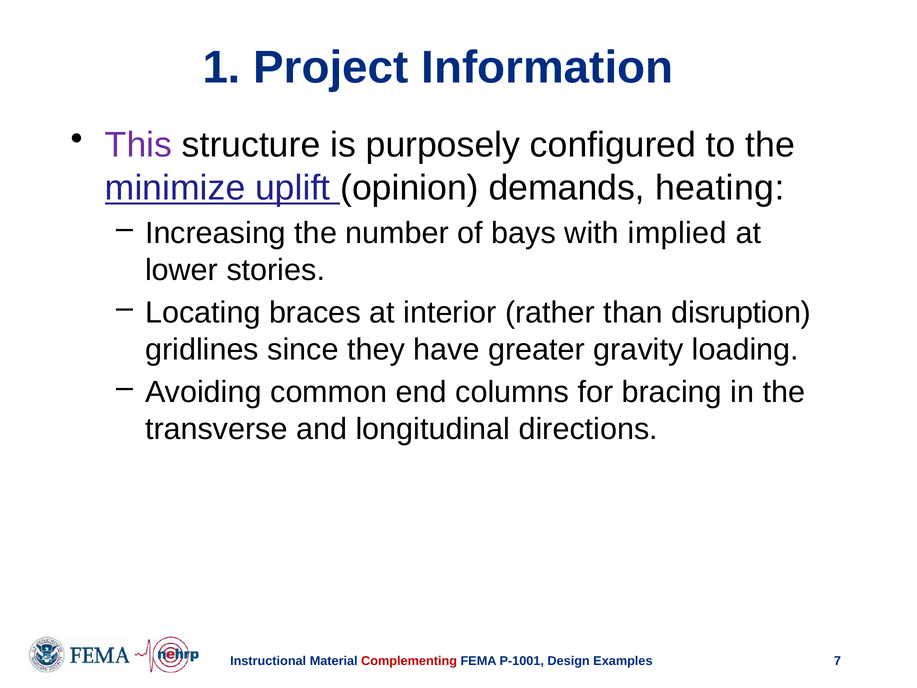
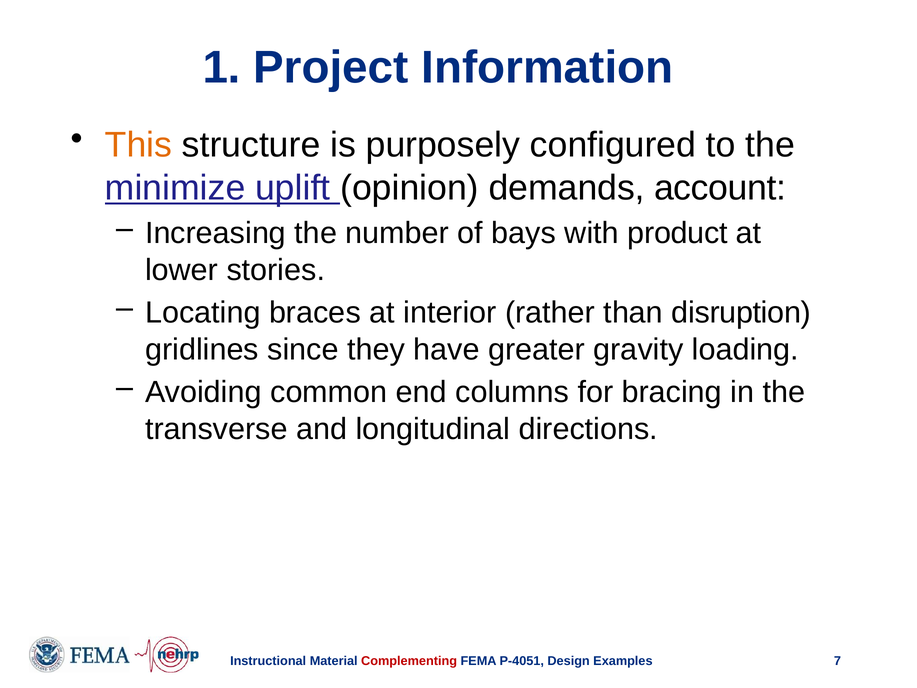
This colour: purple -> orange (139, 145)
heating: heating -> account (720, 188)
implied: implied -> product (678, 233)
P-1001: P-1001 -> P-4051 (522, 661)
